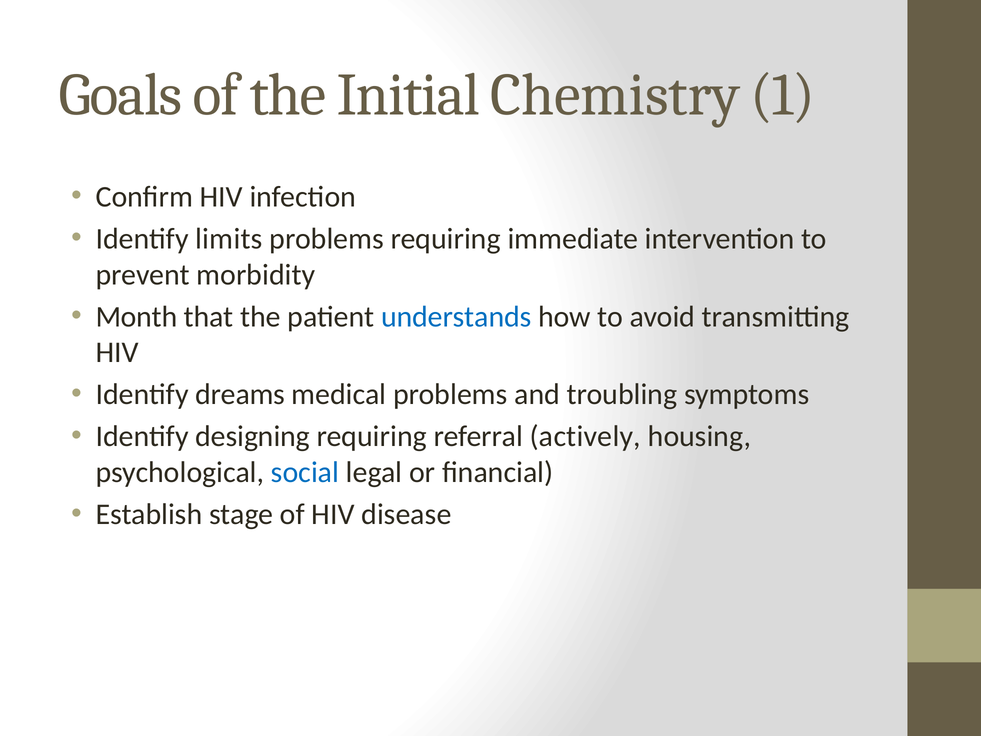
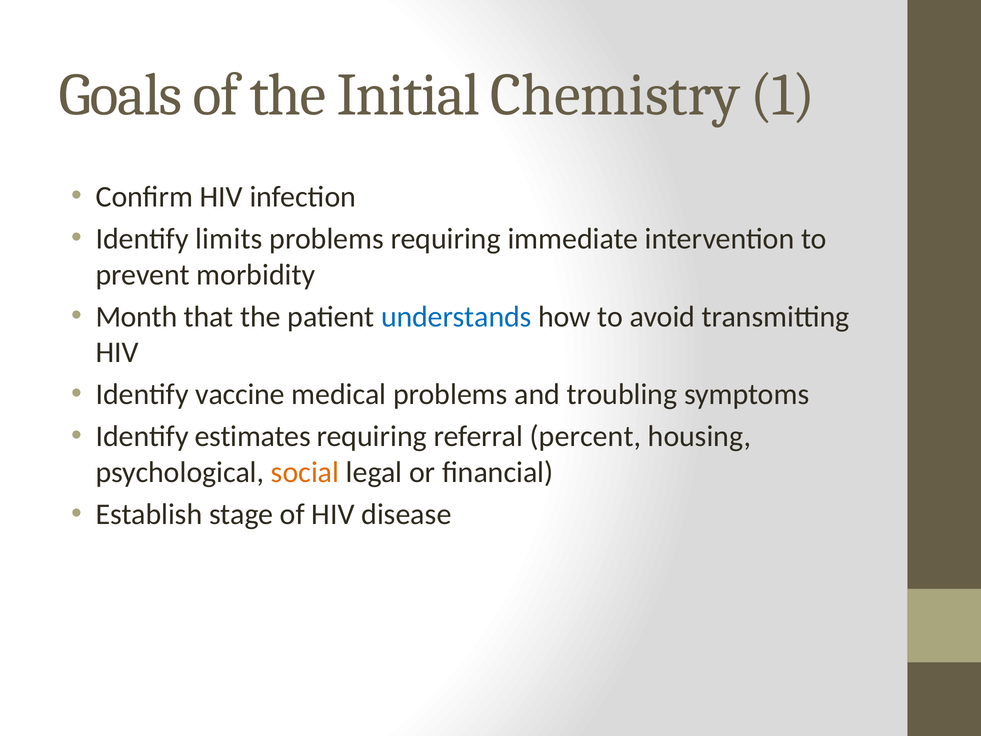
dreams: dreams -> vaccine (240, 394)
designing: designing -> estimates (253, 436)
actively: actively -> percent (585, 436)
social colour: blue -> orange (305, 472)
